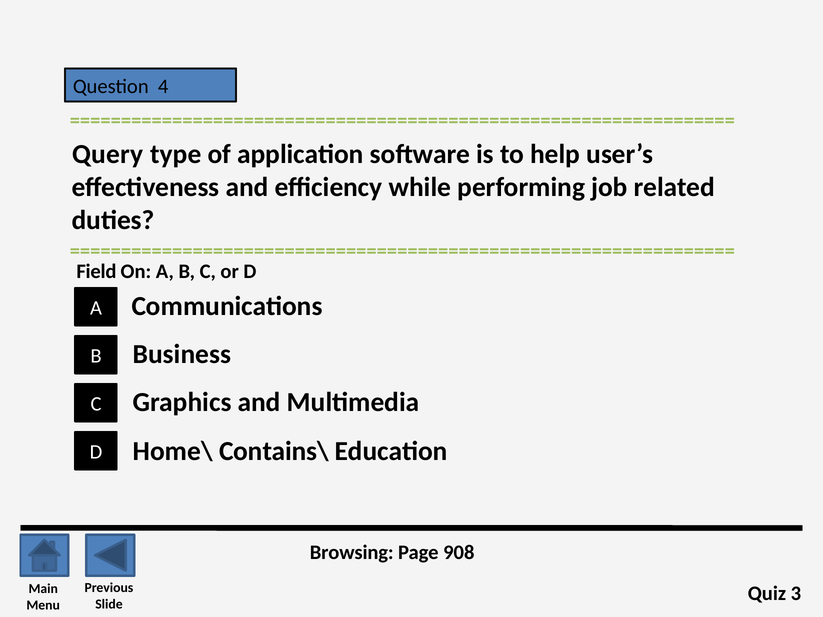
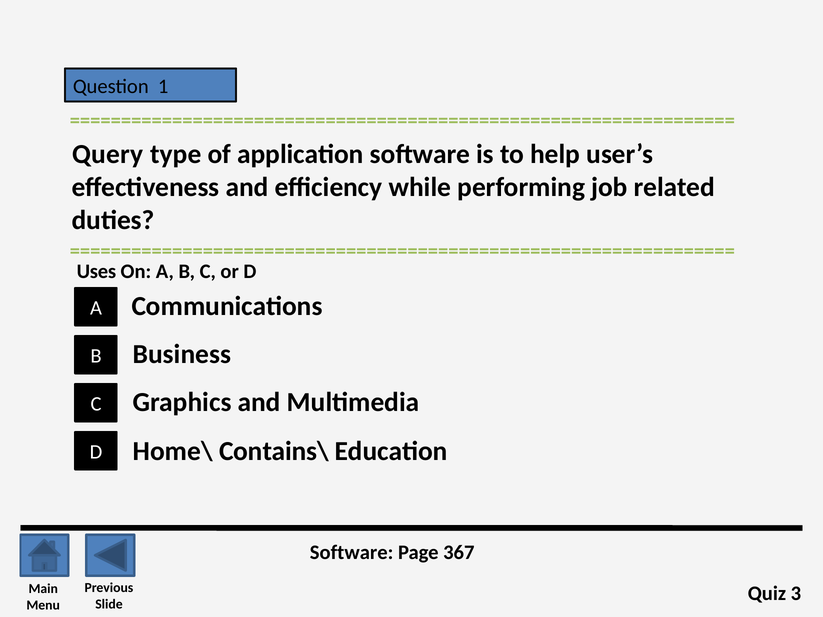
4: 4 -> 1 (163, 86)
Field: Field -> Uses (96, 272)
Browsing: Browsing -> Software (352, 553)
908: 908 -> 367 (459, 553)
